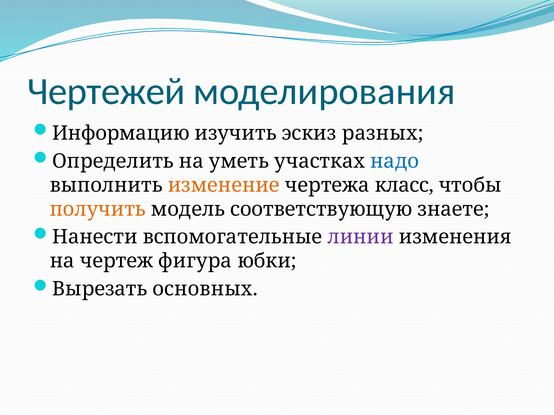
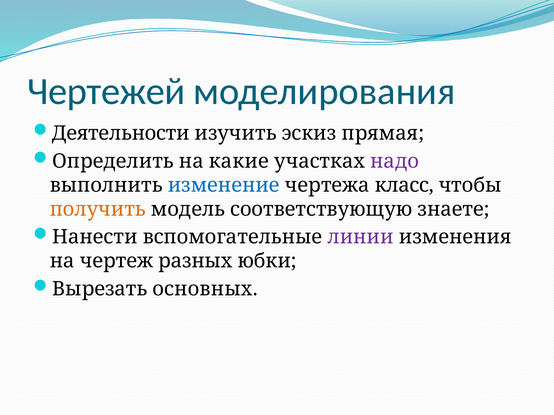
Информацию: Информацию -> Деятельности (121, 133)
разных: разных -> прямая (383, 133)
уметь: уметь -> какие (239, 161)
надо colour: blue -> purple (395, 161)
изменение colour: orange -> blue (224, 185)
фигура: фигура -> разных (195, 261)
